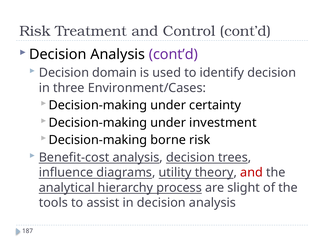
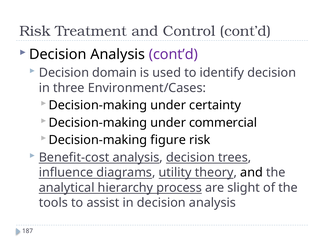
investment: investment -> commercial (223, 123)
borne: borne -> figure (168, 140)
and colour: red -> black (251, 173)
